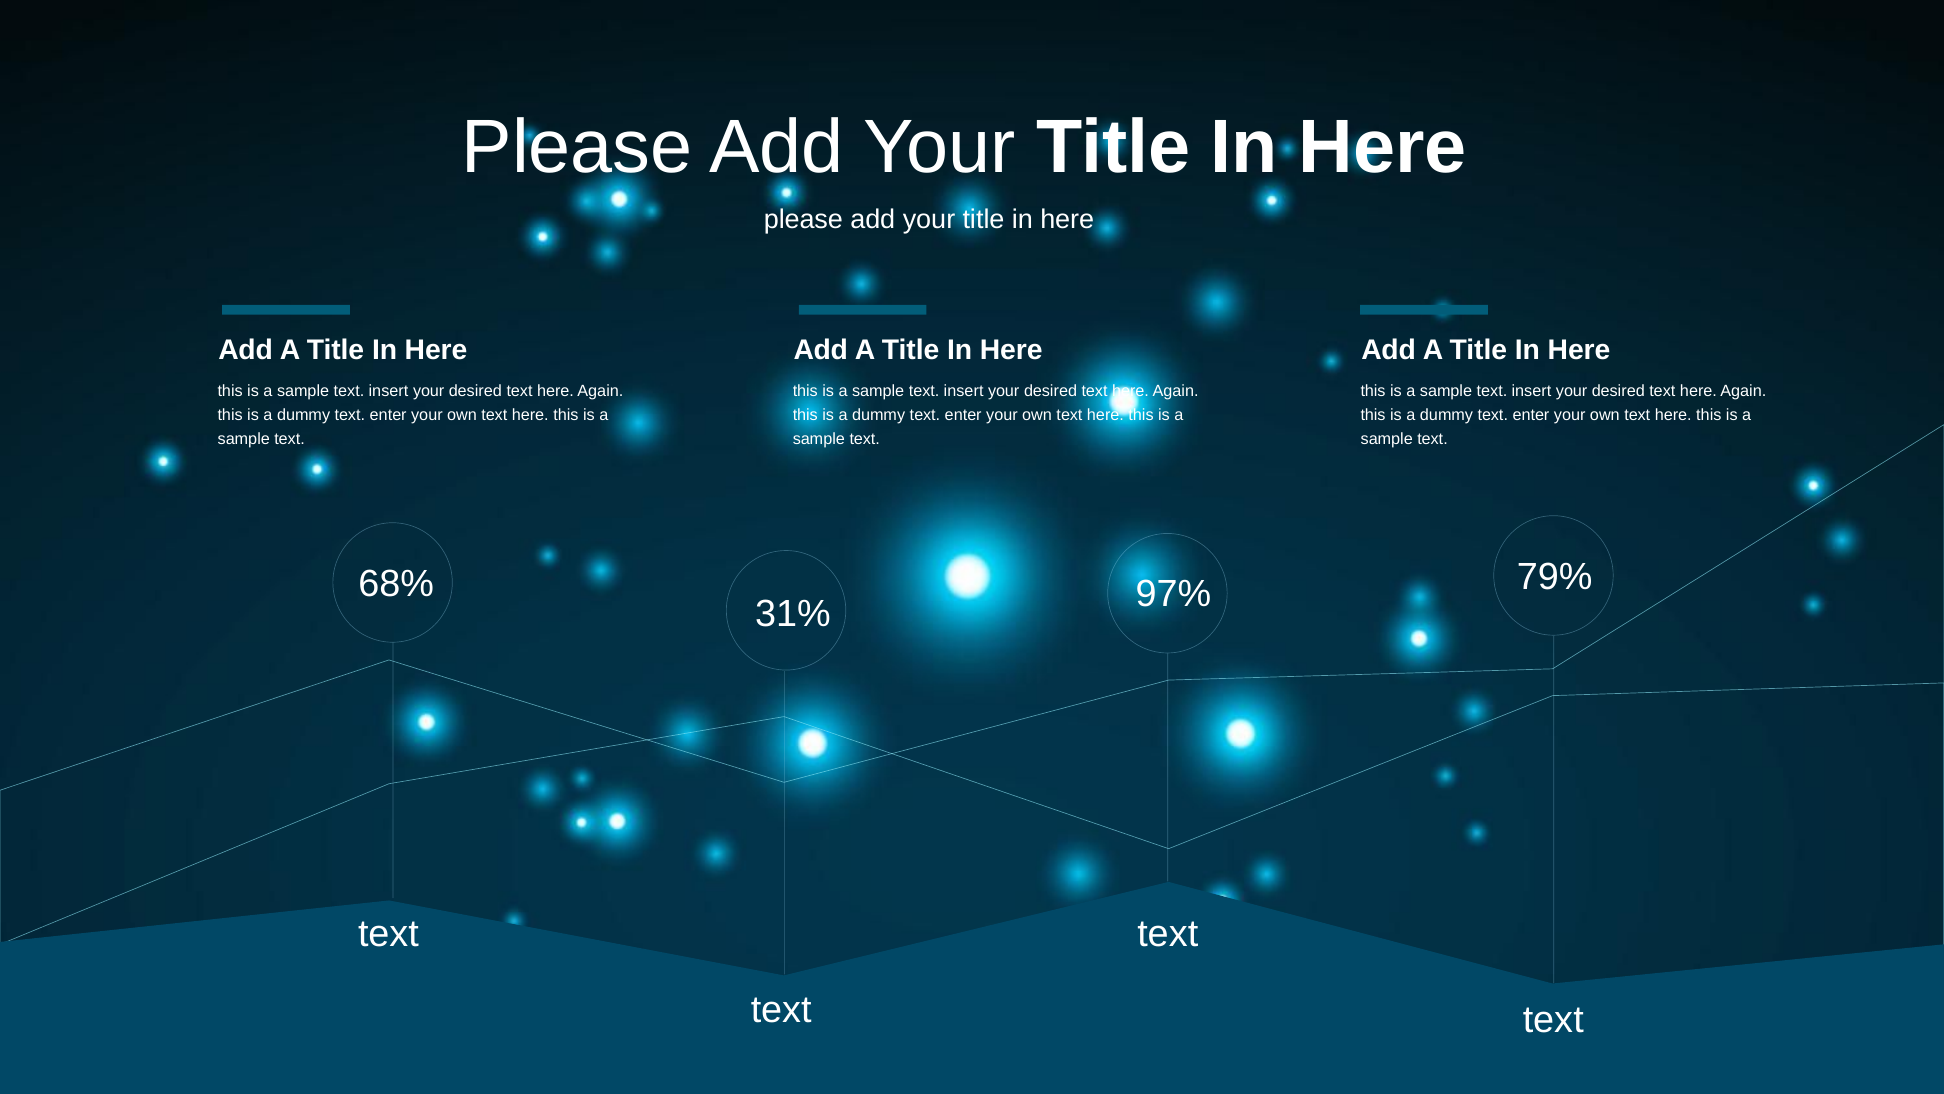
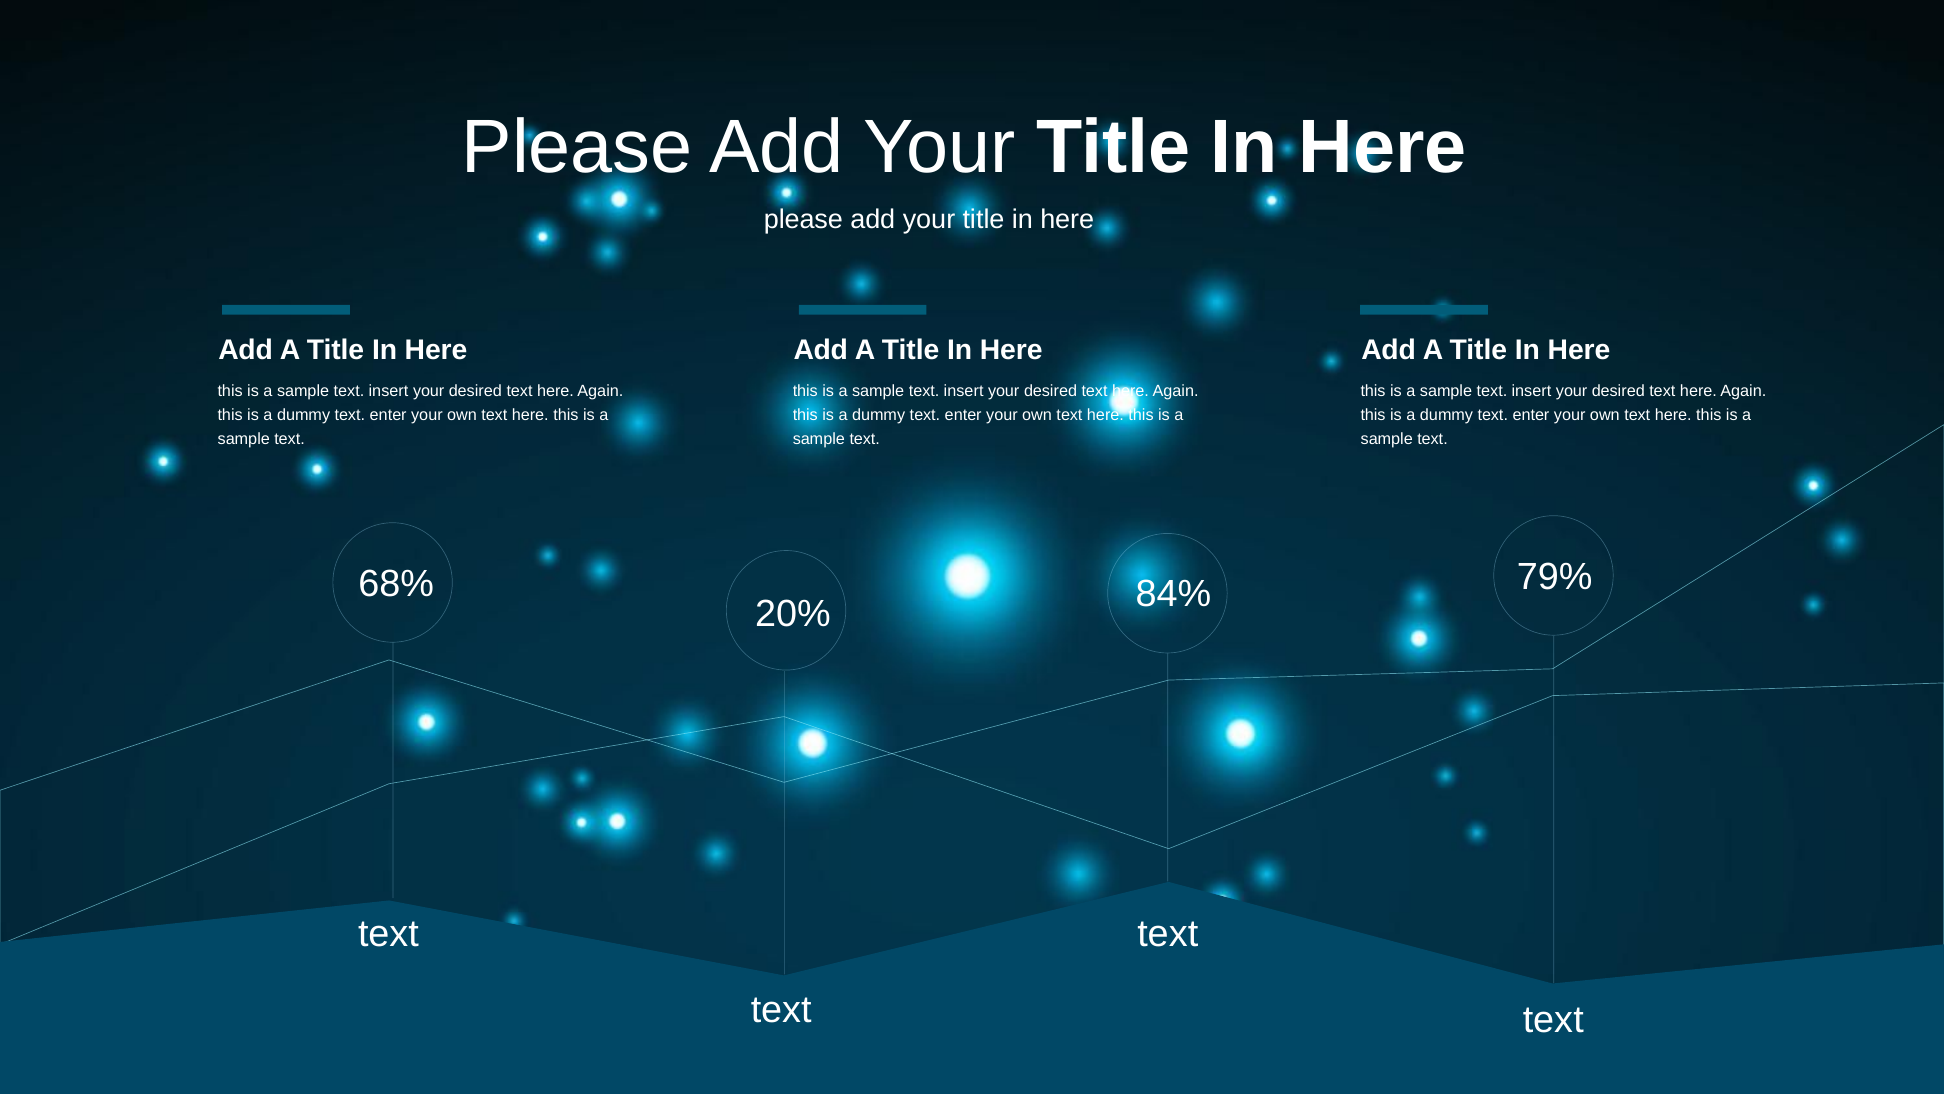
97%: 97% -> 84% (1173, 594)
31%: 31% -> 20% (793, 613)
